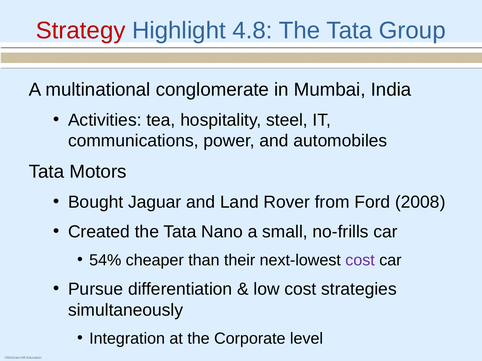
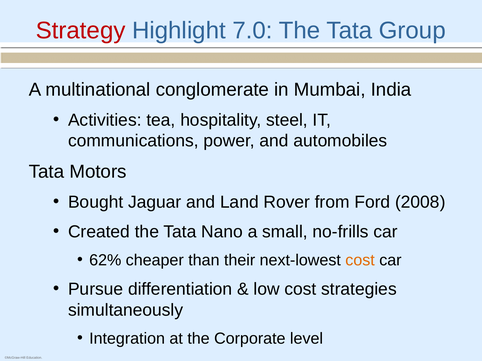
4.8: 4.8 -> 7.0 (253, 31)
54%: 54% -> 62% (105, 261)
cost colour: purple -> orange (360, 261)
